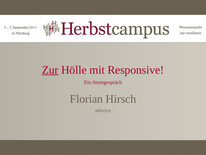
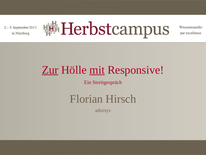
mit underline: none -> present (97, 70)
